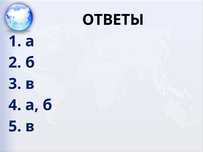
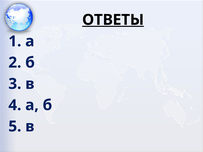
ОТВЕТЫ underline: none -> present (113, 20)
